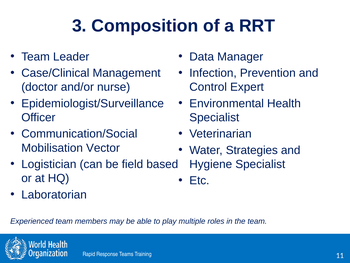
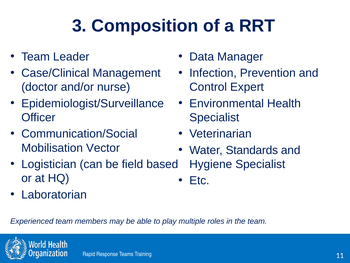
Strategies: Strategies -> Standards (252, 150)
